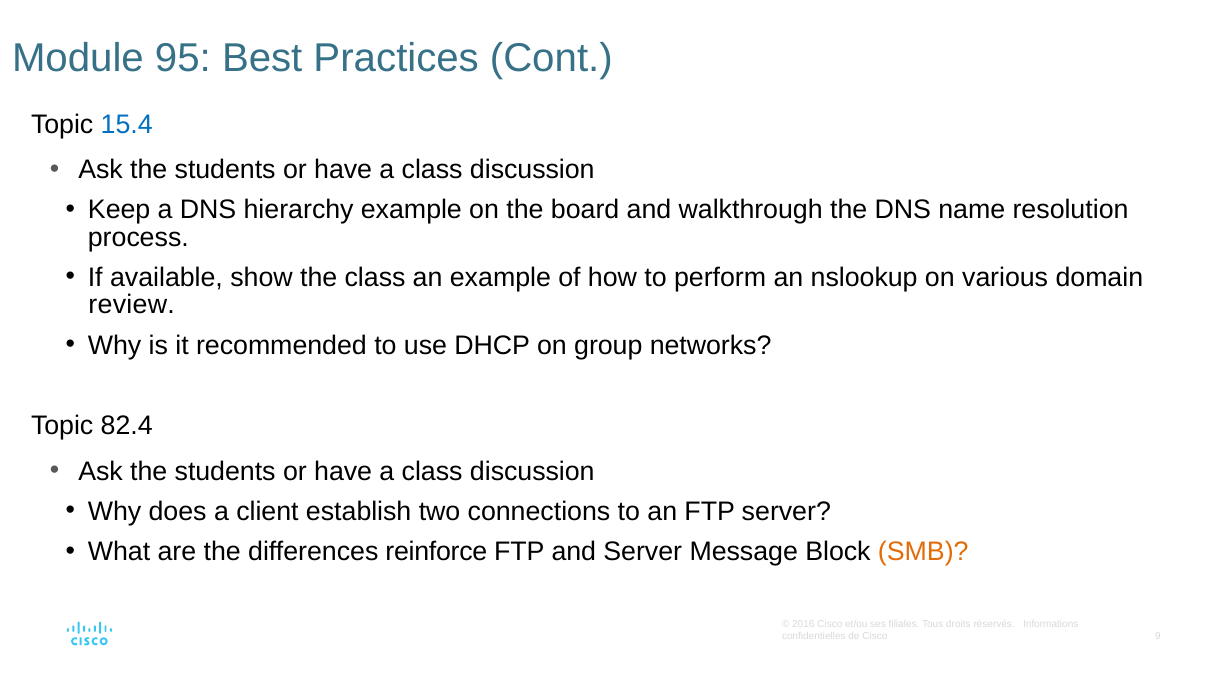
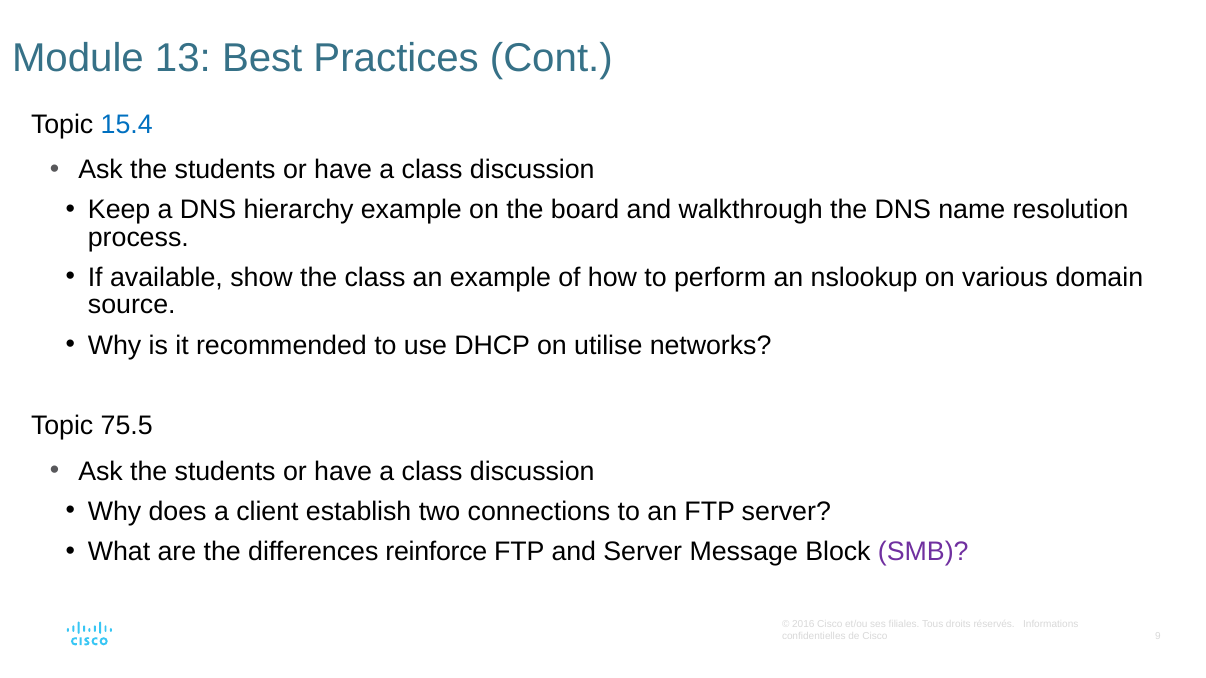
95: 95 -> 13 (183, 58)
review: review -> source (132, 305)
group: group -> utilise (608, 345)
82.4: 82.4 -> 75.5 (127, 426)
SMB colour: orange -> purple (923, 552)
